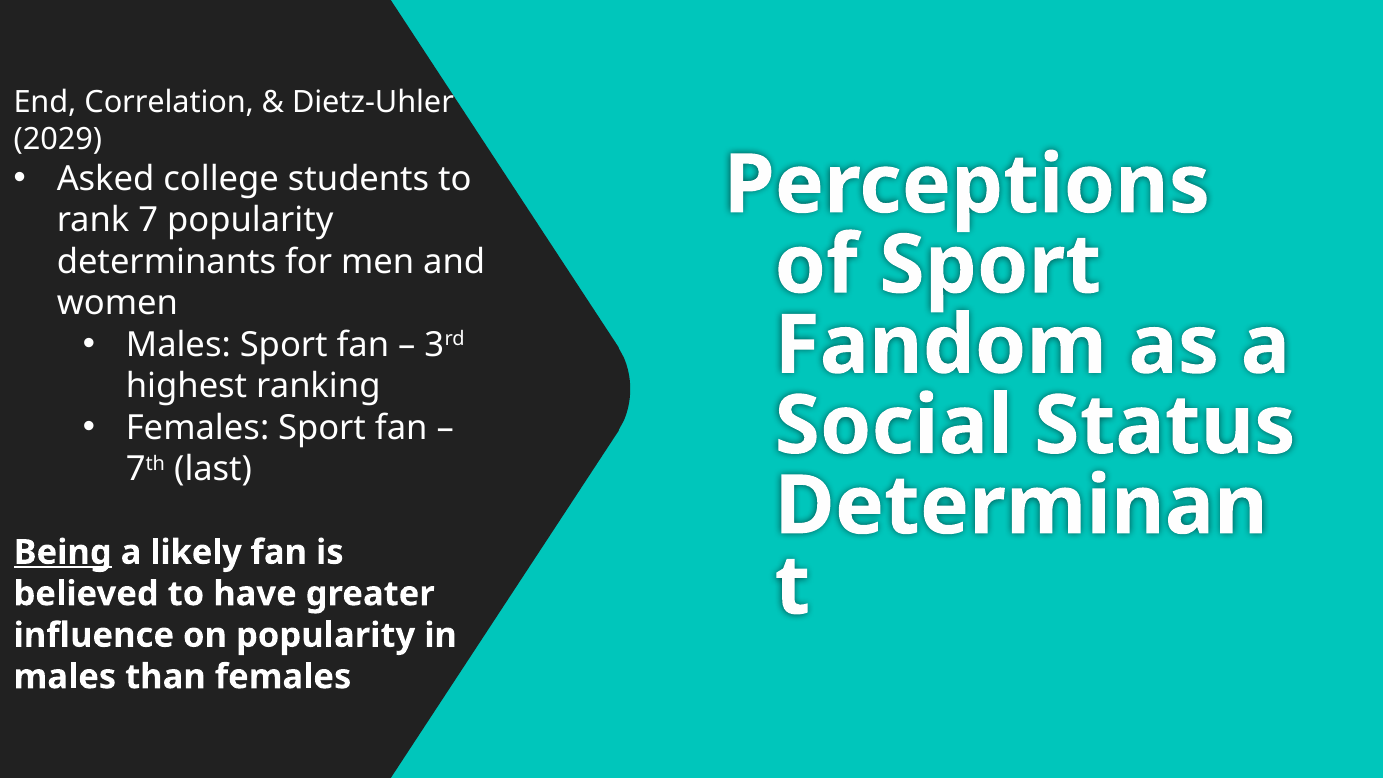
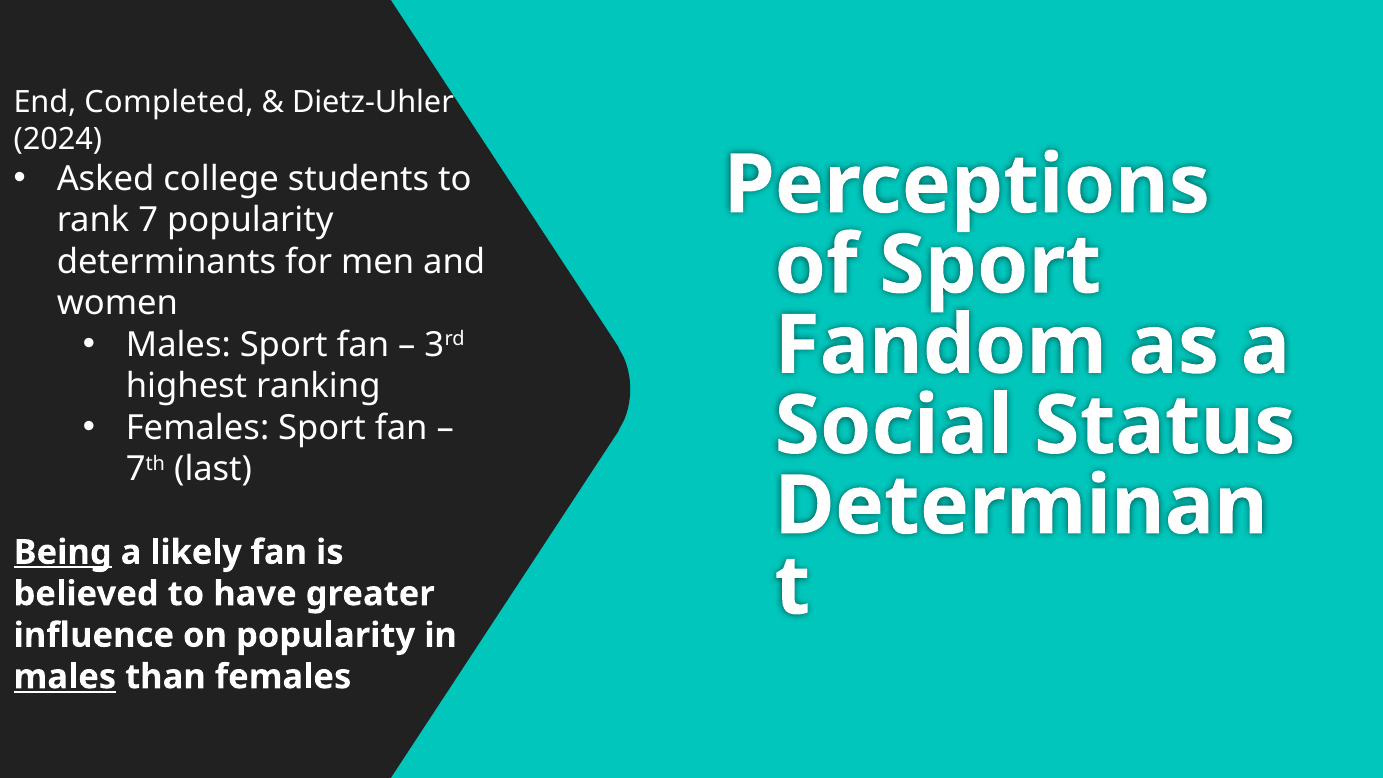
Correlation: Correlation -> Completed (169, 103)
2029: 2029 -> 2024 (58, 139)
males underline: none -> present (65, 677)
